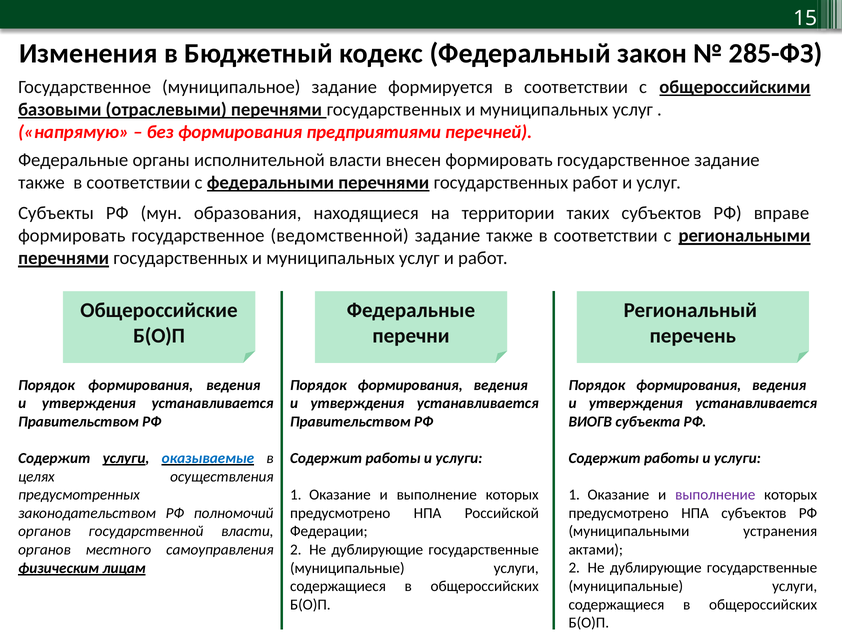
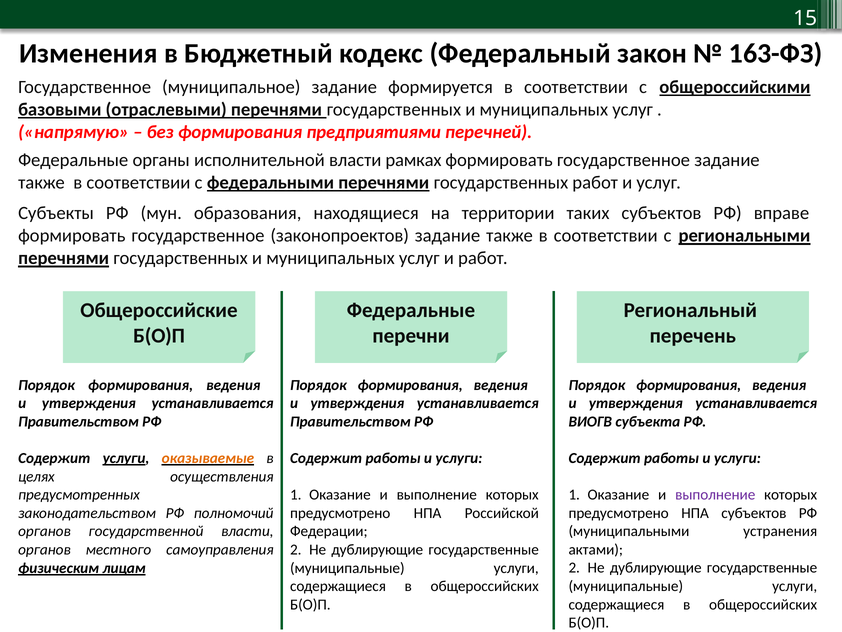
285-ФЗ: 285-ФЗ -> 163-ФЗ (776, 54)
внесен: внесен -> рамках (413, 160)
ведомственной: ведомственной -> законопроектов (340, 236)
оказываемые colour: blue -> orange (208, 458)
